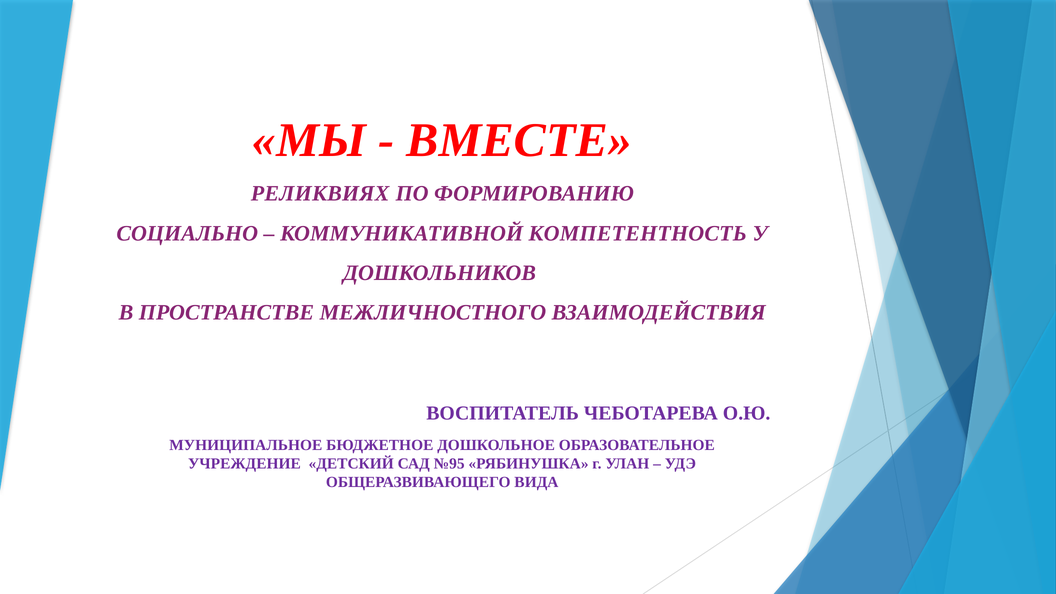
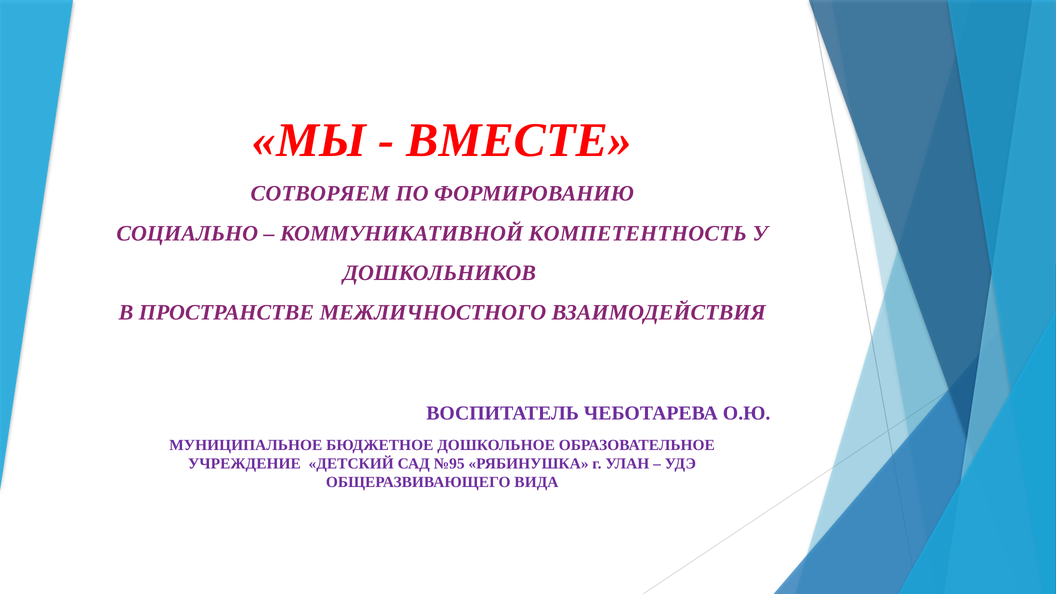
РЕЛИКВИЯХ: РЕЛИКВИЯХ -> СОТВОРЯЕМ (320, 194)
